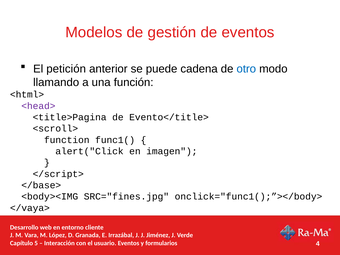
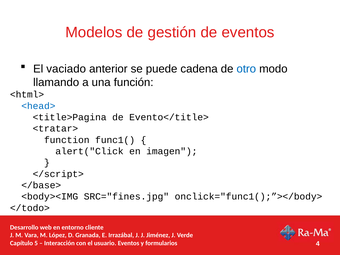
petición: petición -> vaciado (66, 69)
<head> colour: purple -> blue (38, 106)
<scroll>: <scroll> -> <tratar> (55, 129)
</vaya>: </vaya> -> </todo> (30, 208)
